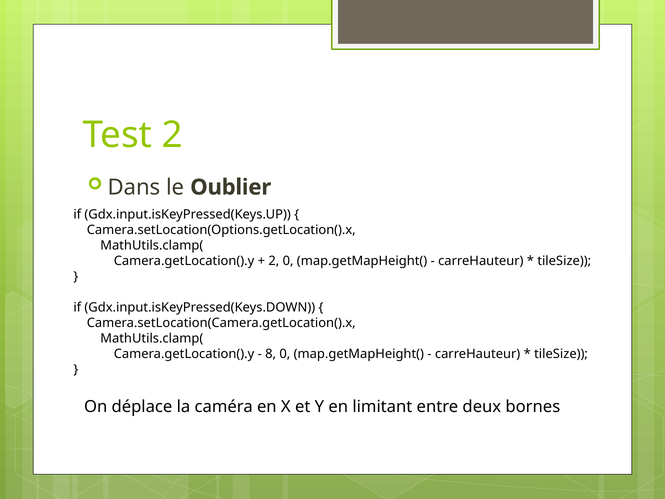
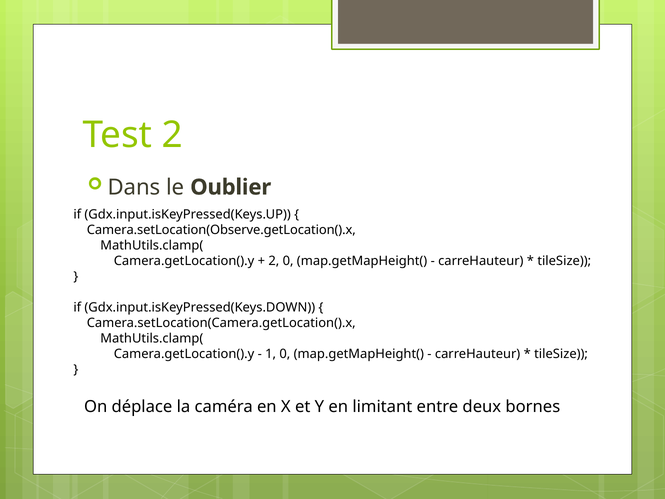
Camera.setLocation(Options.getLocation().x: Camera.setLocation(Options.getLocation().x -> Camera.setLocation(Observe.getLocation().x (221, 230)
8: 8 -> 1 (271, 354)
